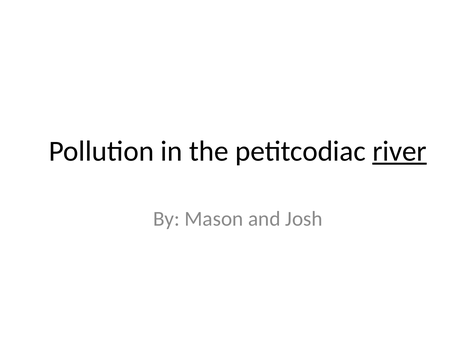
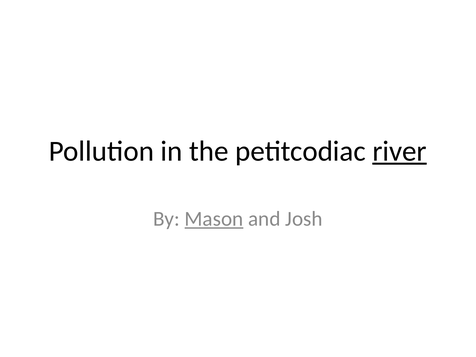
Mason underline: none -> present (214, 219)
